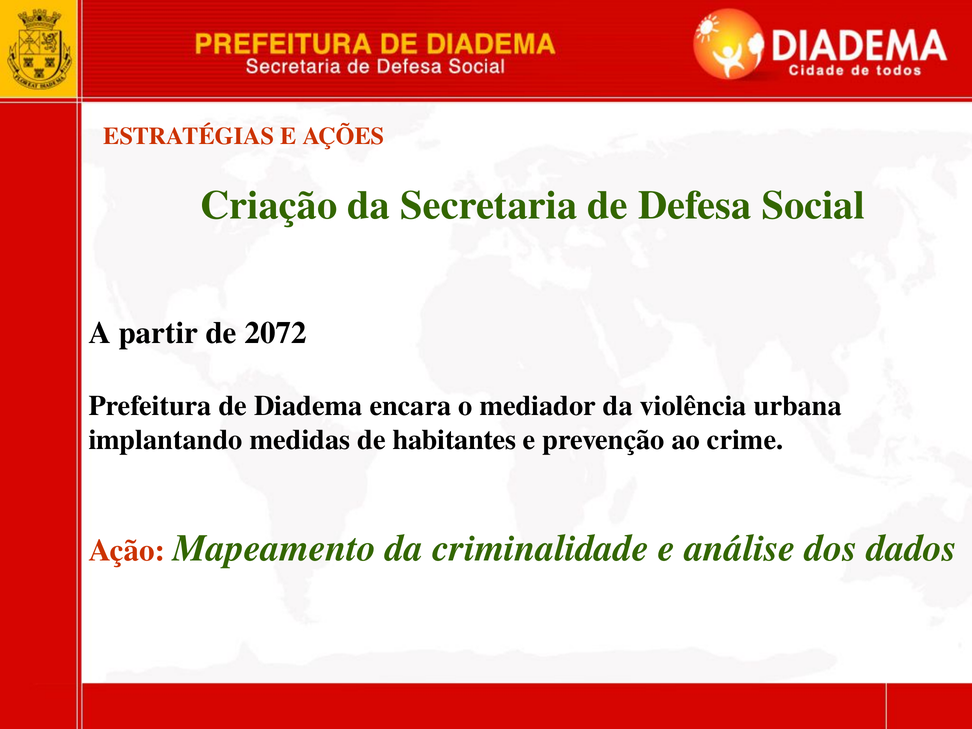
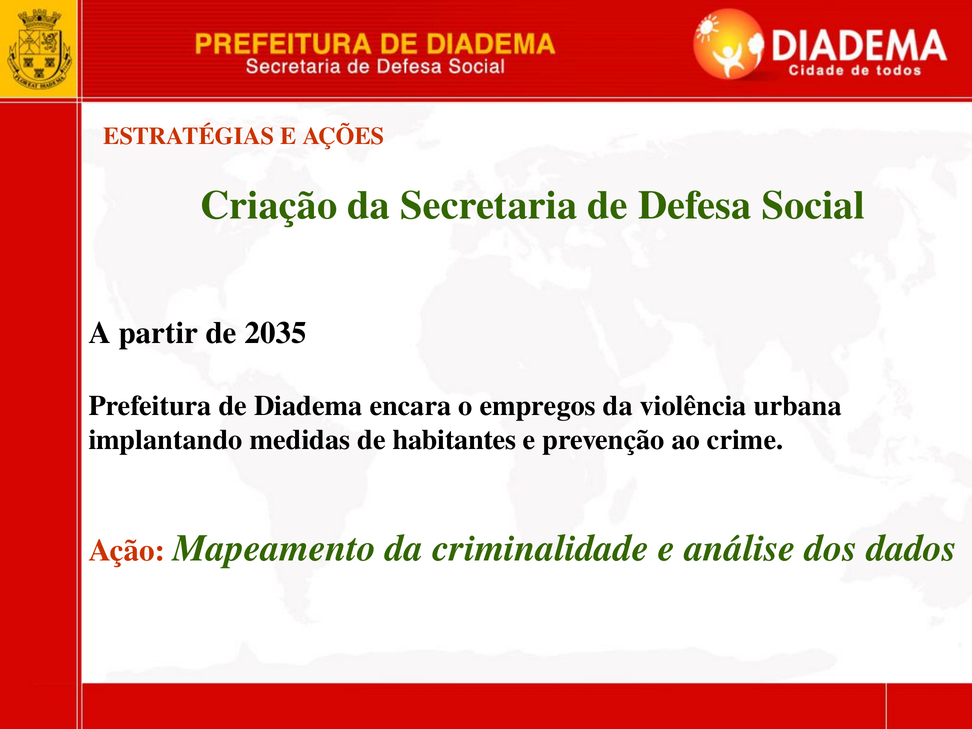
2072: 2072 -> 2035 (276, 333)
mediador: mediador -> empregos (538, 406)
